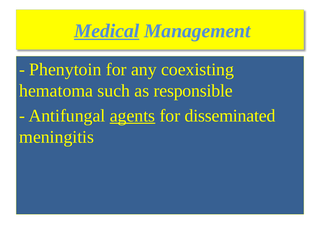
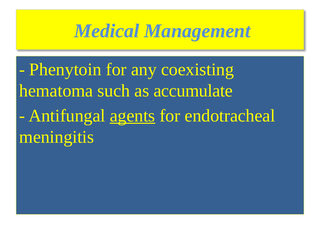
Medical underline: present -> none (107, 31)
responsible: responsible -> accumulate (193, 91)
disseminated: disseminated -> endotracheal (230, 116)
